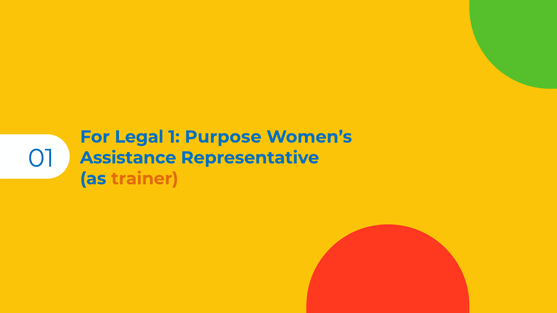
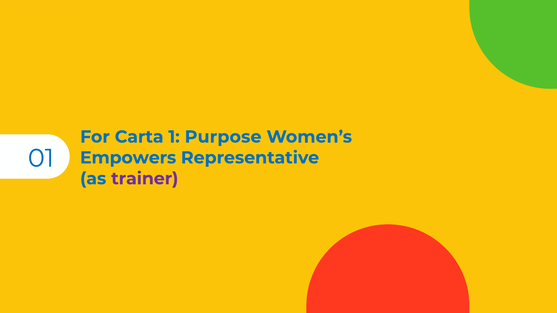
Legal: Legal -> Carta (139, 137)
Assistance: Assistance -> Empowers (128, 158)
trainer colour: orange -> purple (145, 179)
